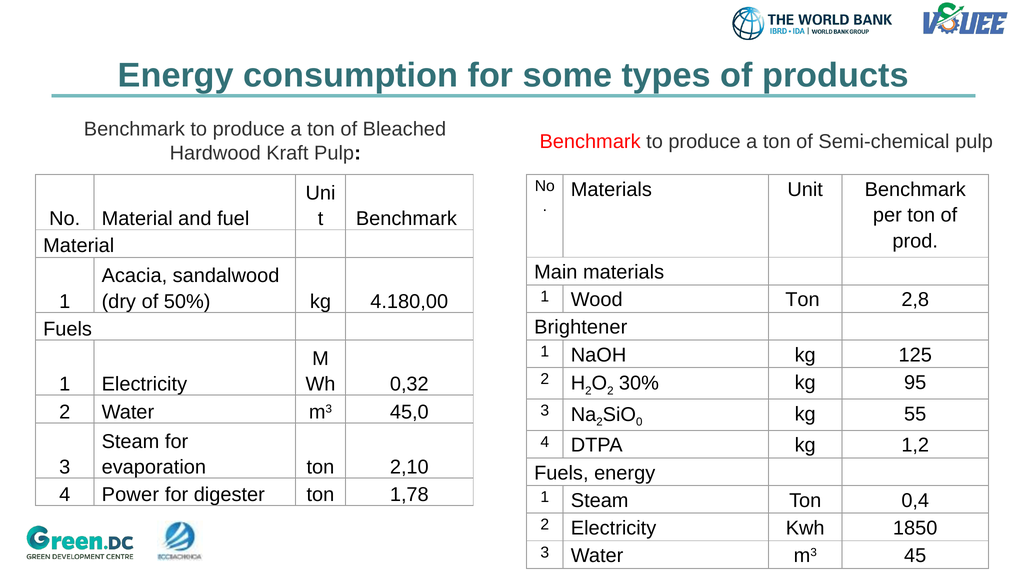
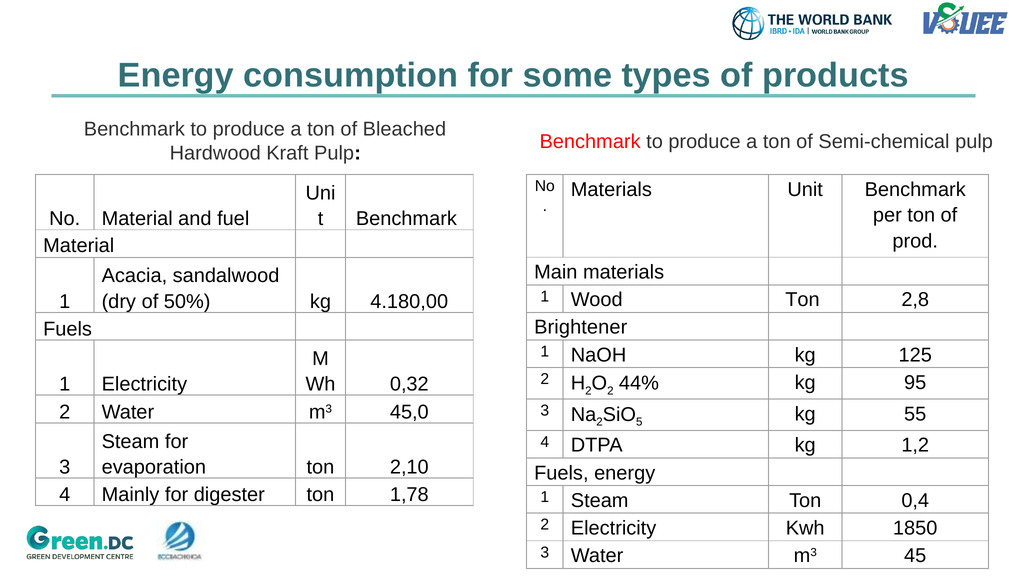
30%: 30% -> 44% (639, 383)
0: 0 -> 5 (639, 422)
Power: Power -> Mainly (130, 495)
